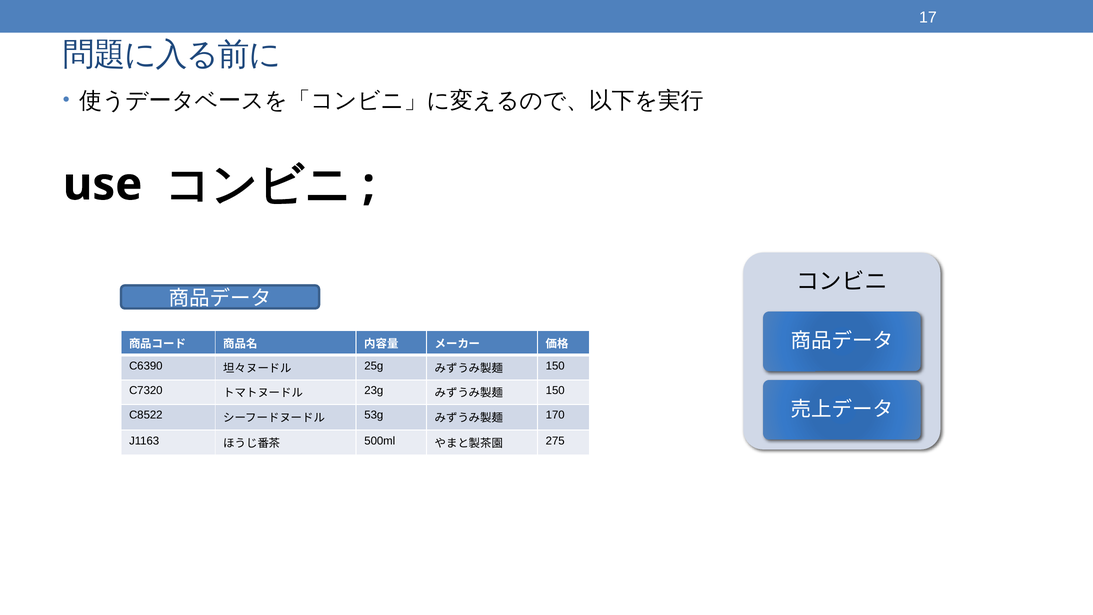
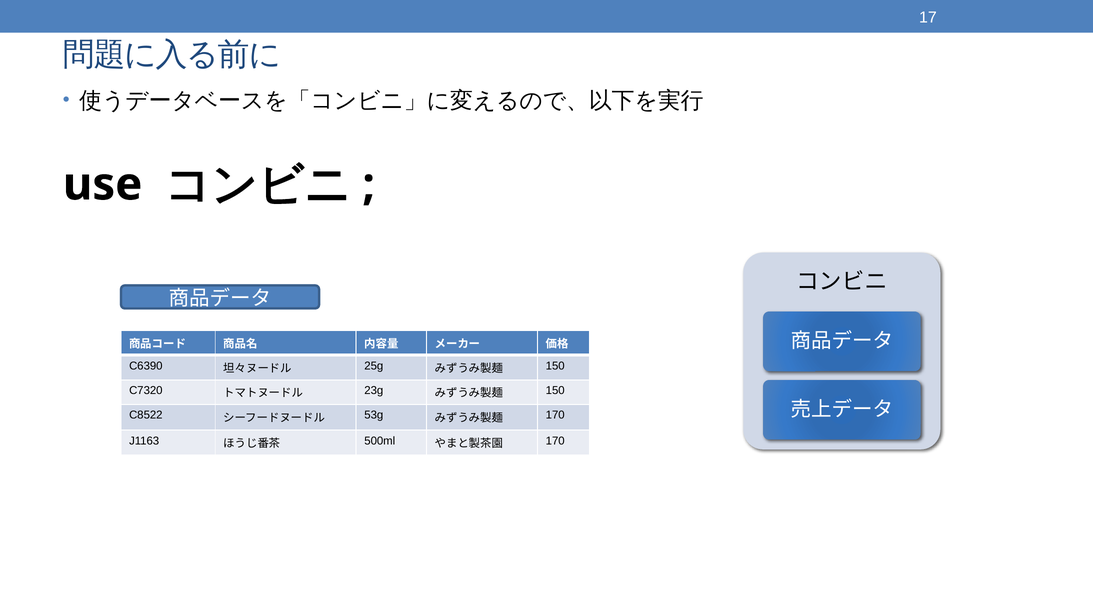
275: 275 -> 170 (555, 441)
